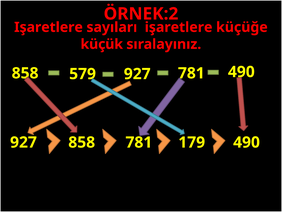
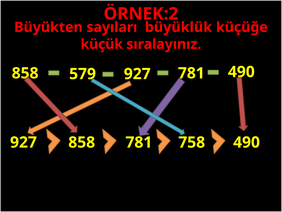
Işaretlere: Işaretlere -> Büyükten (48, 27)
sayıları işaretlere: işaretlere -> büyüklük (178, 27)
179: 179 -> 758 (192, 142)
